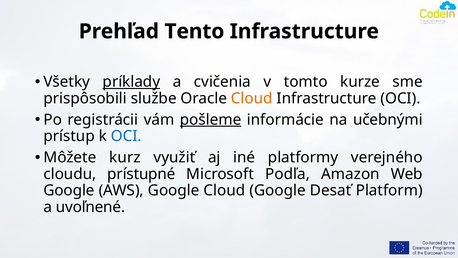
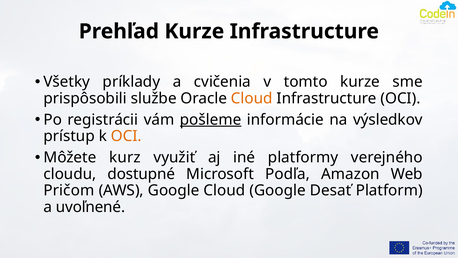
Prehľad Tento: Tento -> Kurze (194, 31)
príklady underline: present -> none (131, 82)
učebnými: učebnými -> výsledkov (388, 120)
OCI colour: blue -> orange (126, 136)
prístupné: prístupné -> dostupné (141, 174)
Google: Google -> Pričom (69, 190)
